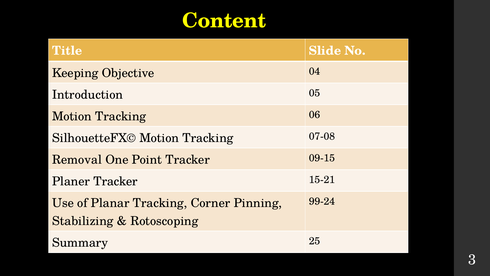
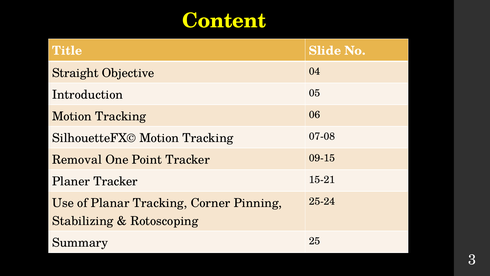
Keeping: Keeping -> Straight (75, 73)
99-24: 99-24 -> 25-24 (322, 201)
